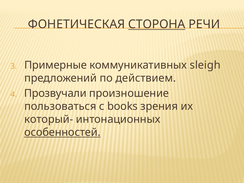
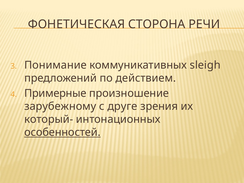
СТОРОНА underline: present -> none (157, 24)
Примерные: Примерные -> Понимание (55, 65)
Прозвучали: Прозвучали -> Примерные (55, 93)
пользоваться: пользоваться -> зарубежному (60, 106)
books: books -> друге (122, 106)
